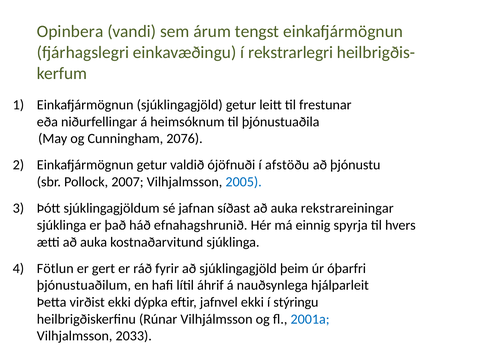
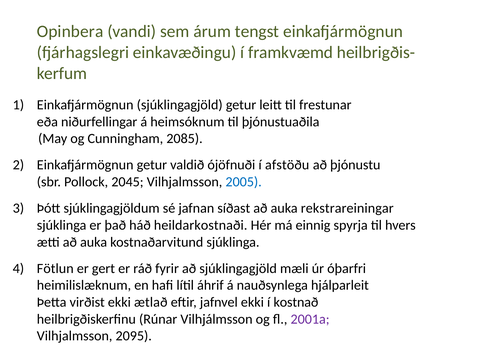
rekstrarlegri: rekstrarlegri -> framkvæmd (291, 53)
2076: 2076 -> 2085 (185, 139)
2007: 2007 -> 2045 (127, 182)
efnahagshrunið: efnahagshrunið -> heildarkostnaði (201, 226)
þeim: þeim -> mæli (294, 269)
þjónustuaðilum: þjónustuaðilum -> heimilislæknum (84, 286)
dýpka: dýpka -> ætlað (151, 303)
stýringu: stýringu -> kostnað (296, 303)
2001a colour: blue -> purple (310, 319)
2033: 2033 -> 2095 (134, 336)
